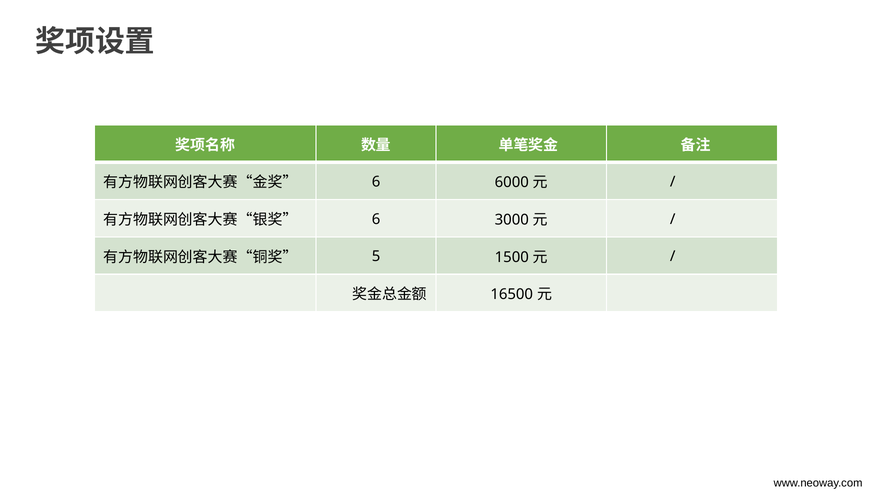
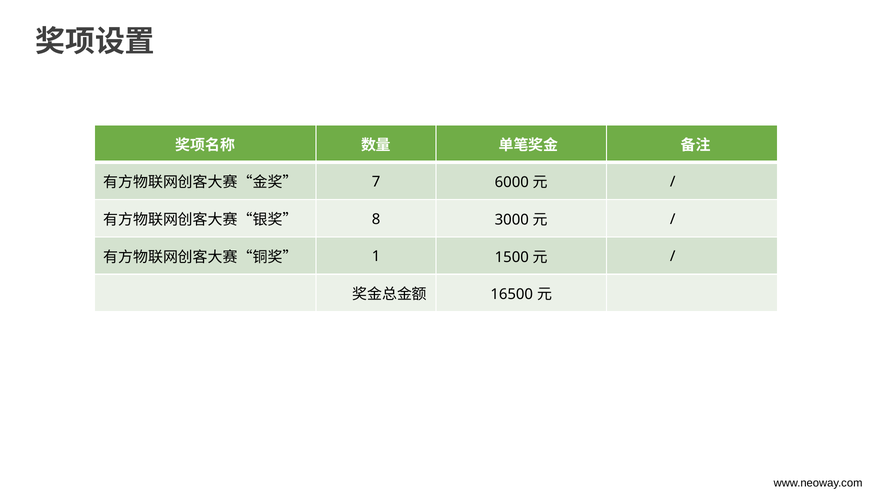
6: 6 -> 7 (376, 182)
6: 6 -> 8 (376, 219)
5: 5 -> 1 (376, 256)
